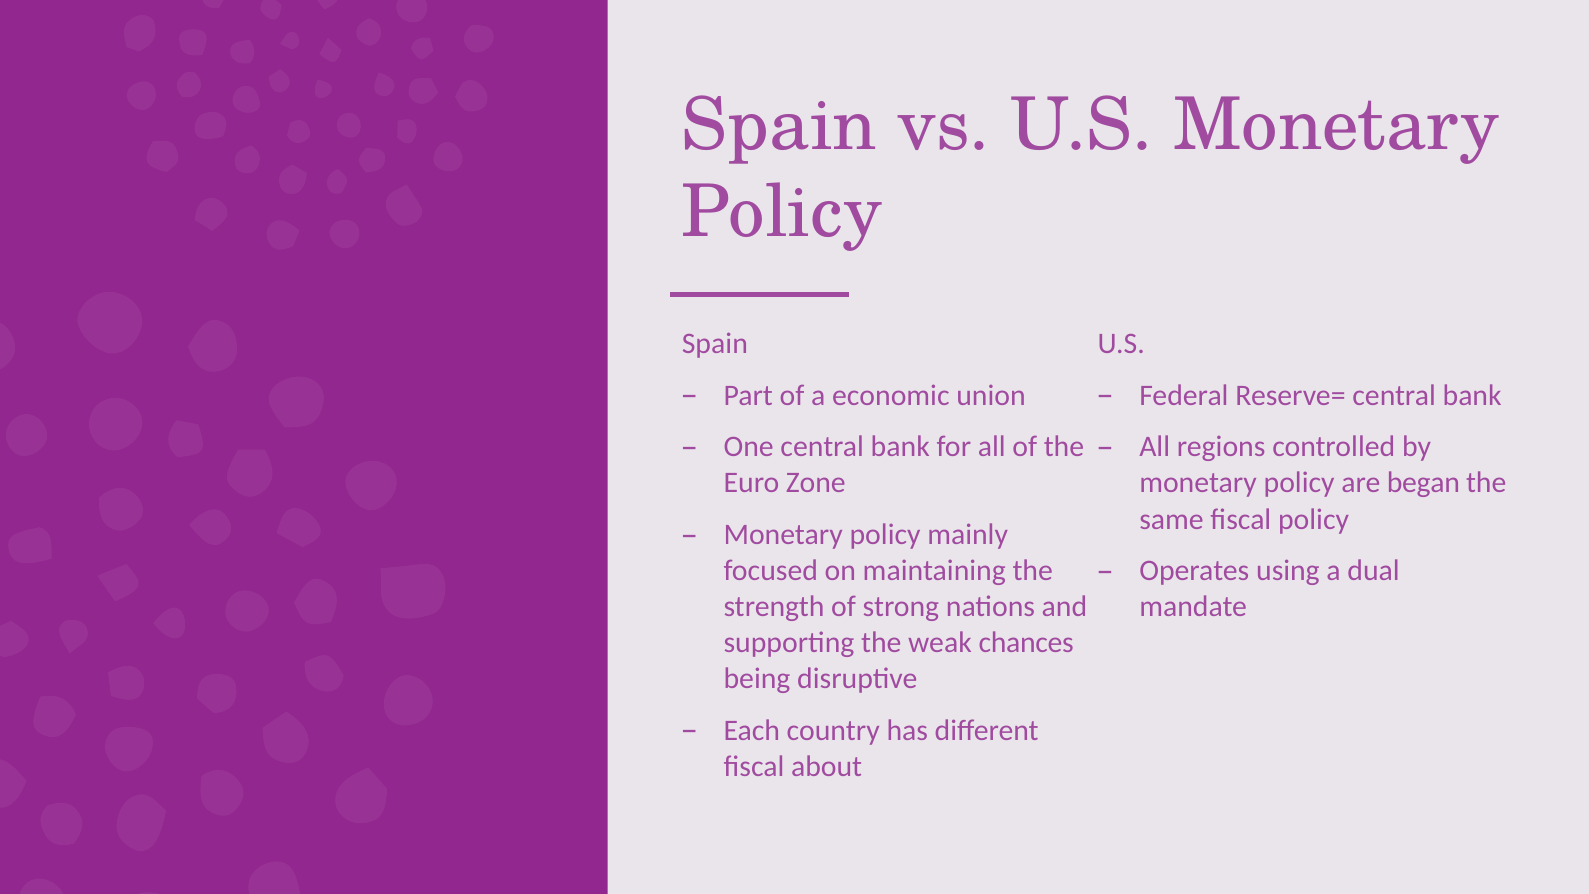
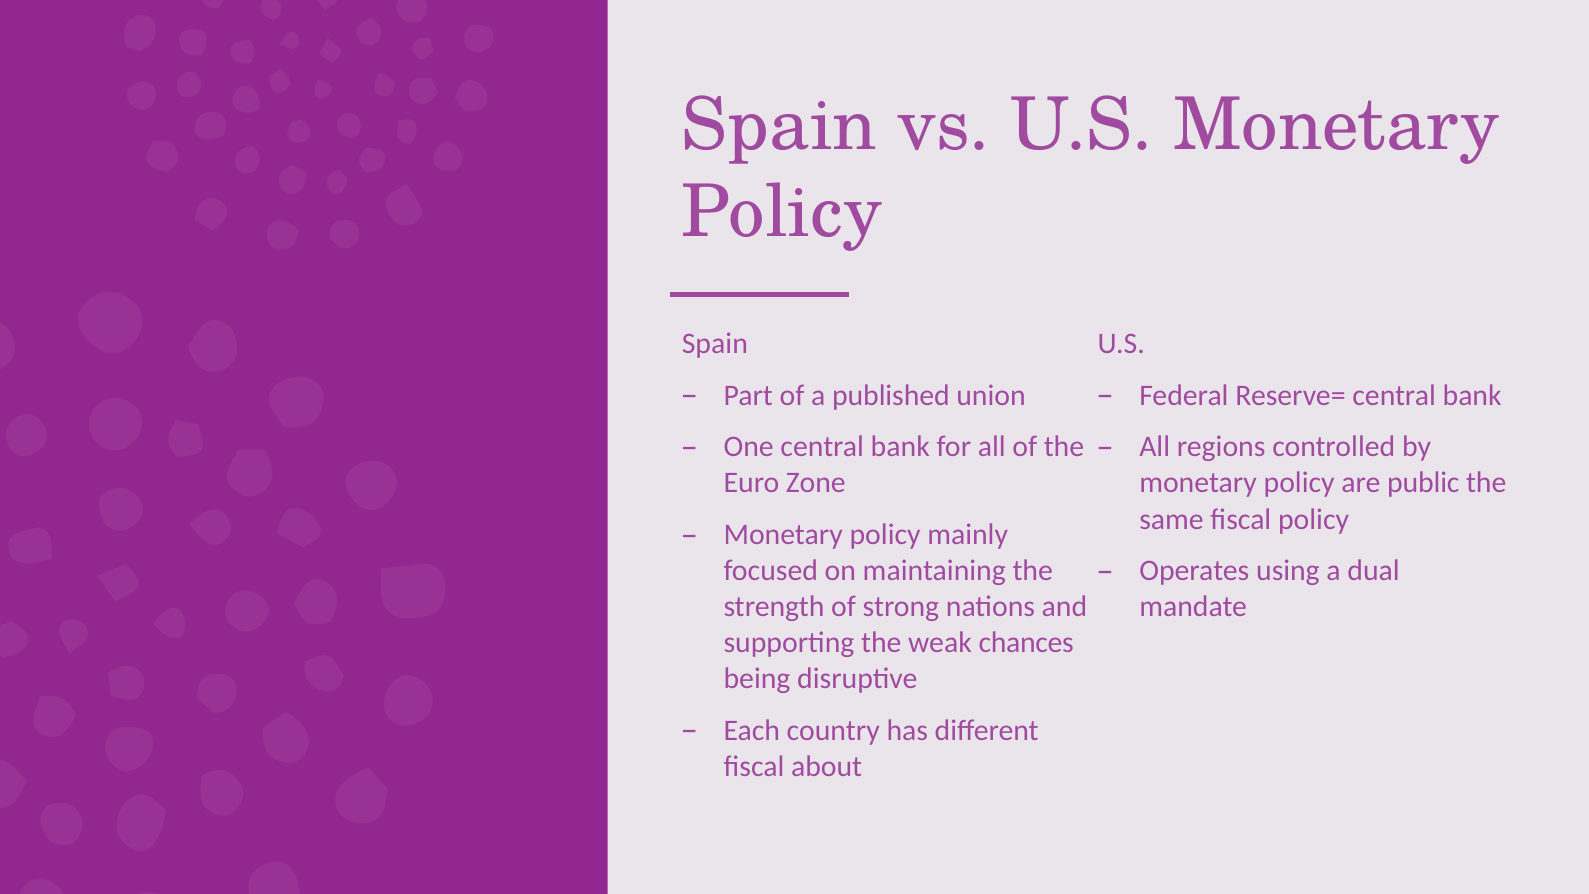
economic: economic -> published (891, 395)
began: began -> public (1423, 483)
